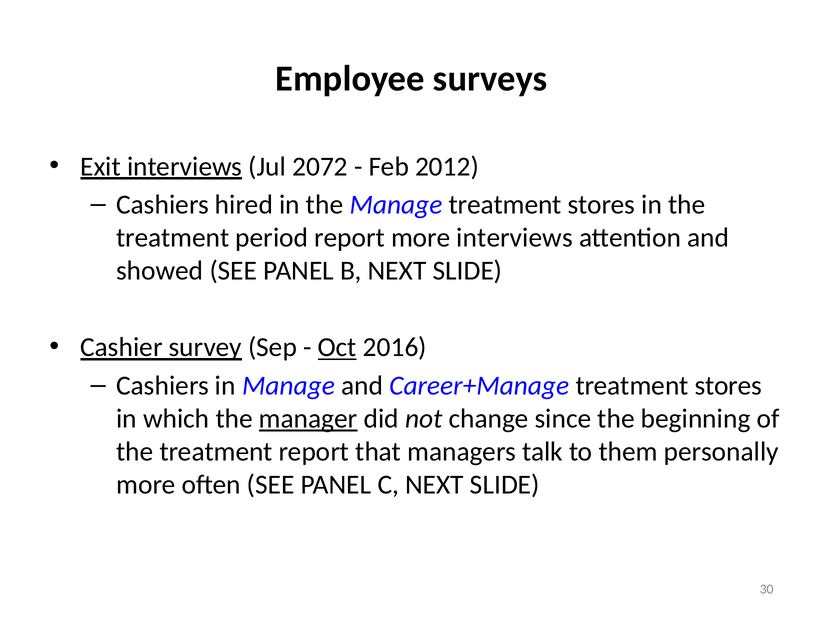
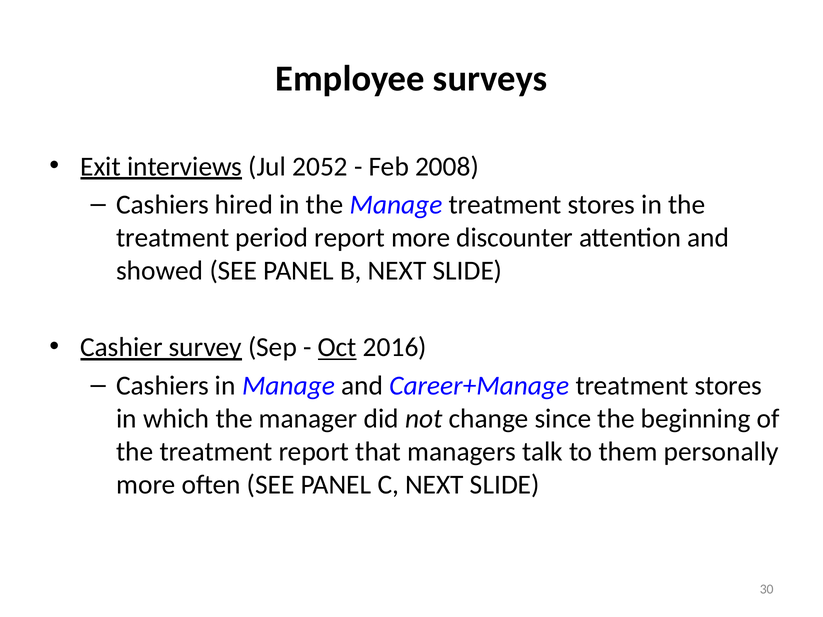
2072: 2072 -> 2052 (320, 167)
2012: 2012 -> 2008 (447, 167)
more interviews: interviews -> discounter (515, 238)
manager underline: present -> none (308, 419)
